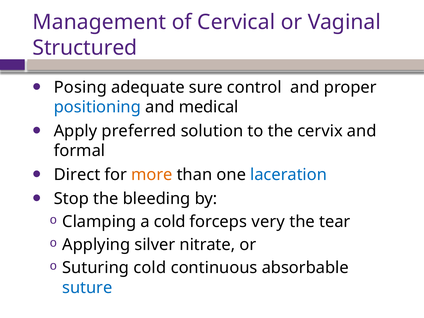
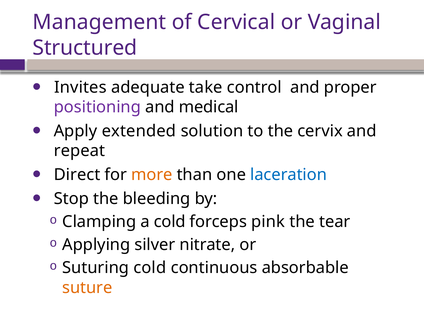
Posing: Posing -> Invites (80, 87)
sure: sure -> take (206, 87)
positioning colour: blue -> purple (97, 107)
preferred: preferred -> extended (139, 131)
formal: formal -> repeat (79, 151)
very: very -> pink (268, 222)
suture colour: blue -> orange (87, 288)
